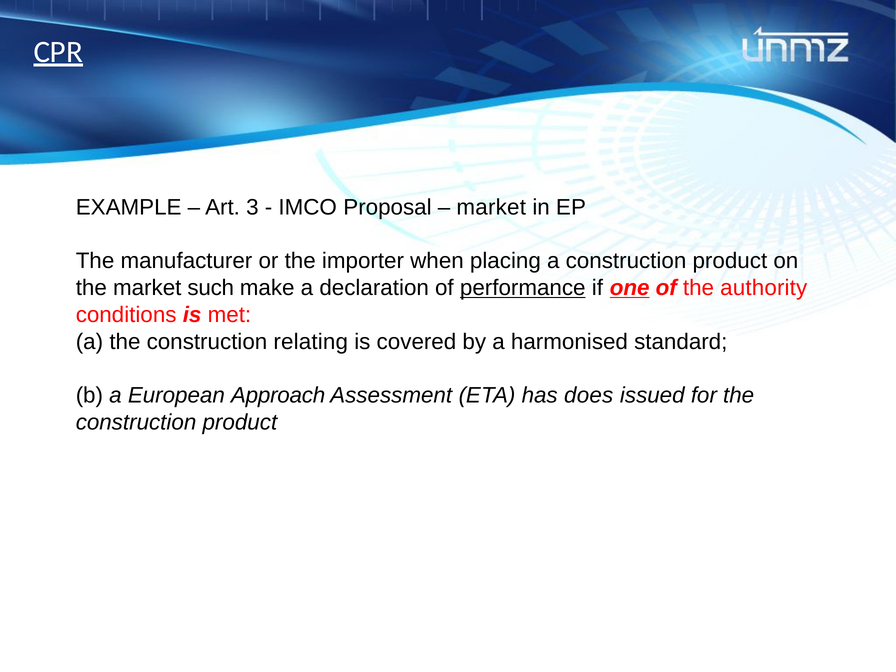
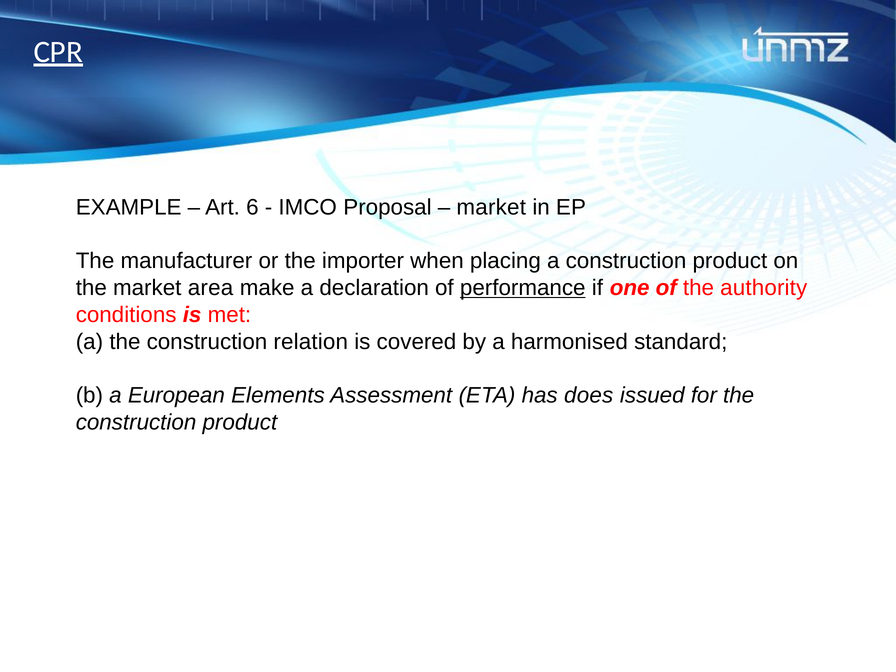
3: 3 -> 6 (252, 207)
such: such -> area (211, 288)
one underline: present -> none (630, 288)
relating: relating -> relation (311, 342)
Approach: Approach -> Elements (278, 395)
